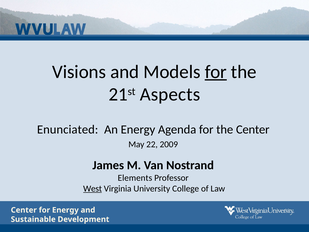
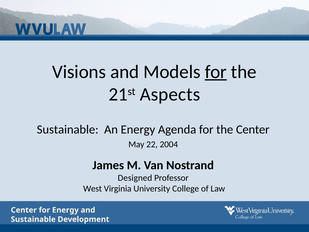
Enunciated: Enunciated -> Sustainable (68, 129)
2009: 2009 -> 2004 (169, 144)
Elements: Elements -> Designed (135, 178)
West underline: present -> none (93, 188)
